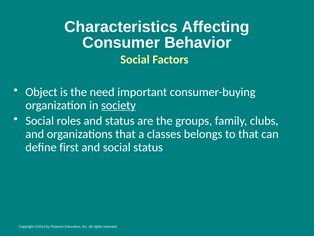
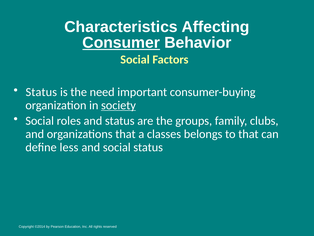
Consumer underline: none -> present (121, 43)
Object: Object -> Status (41, 92)
first: first -> less (69, 147)
